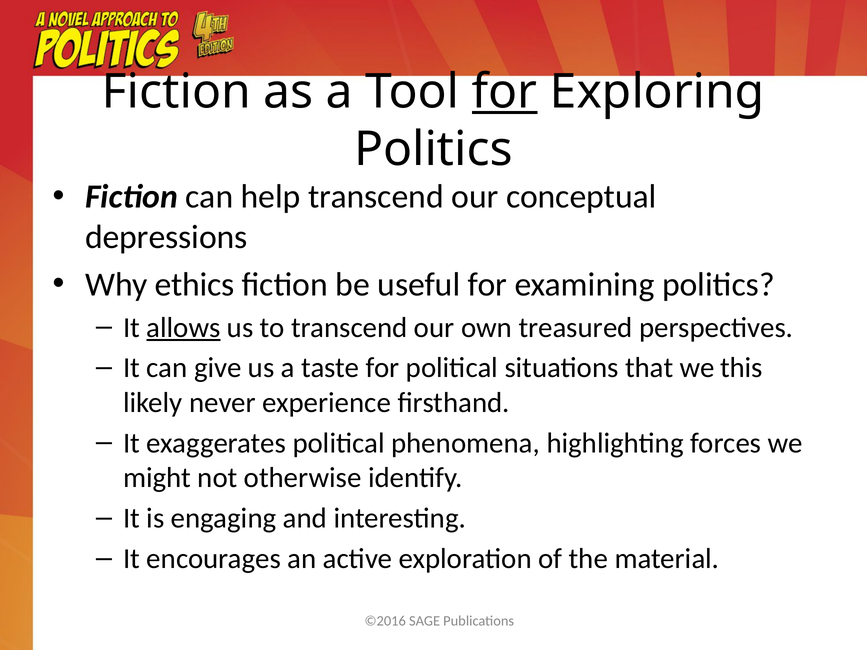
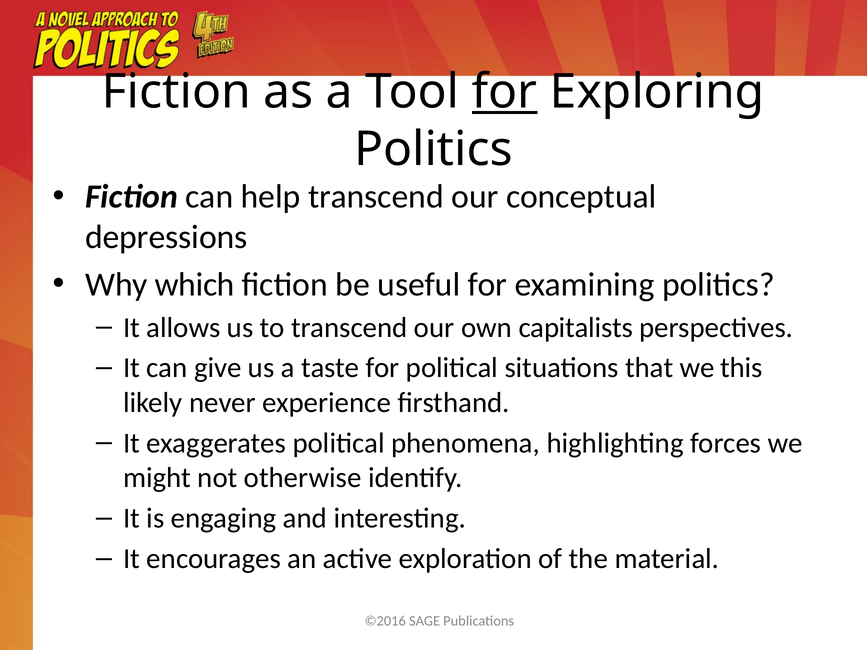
ethics: ethics -> which (195, 285)
allows underline: present -> none (183, 328)
treasured: treasured -> capitalists (576, 328)
